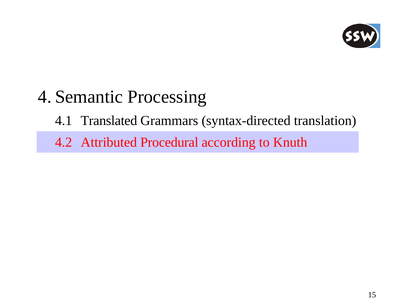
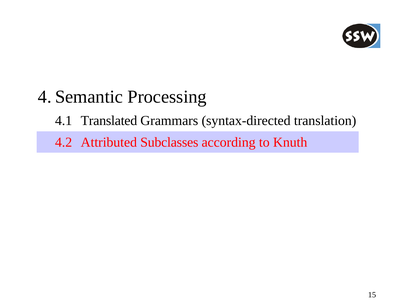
Procedural: Procedural -> Subclasses (169, 142)
